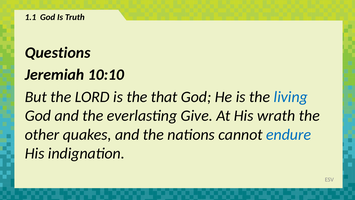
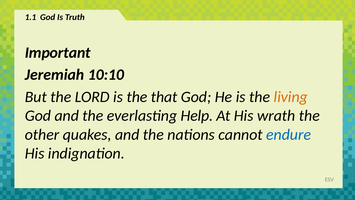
Questions: Questions -> Important (58, 53)
living colour: blue -> orange (291, 97)
Give: Give -> Help (197, 116)
